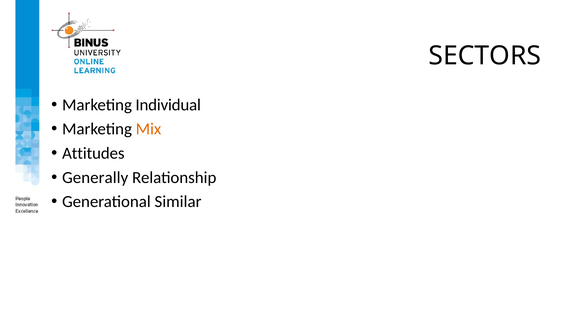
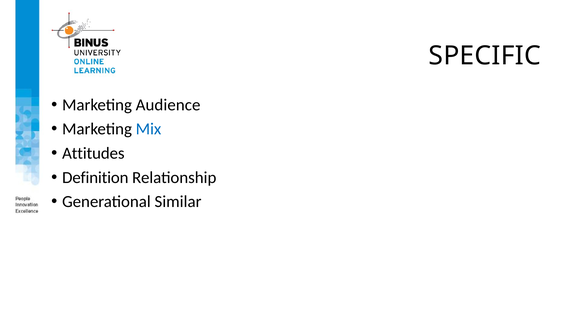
SECTORS: SECTORS -> SPECIFIC (485, 56)
Individual: Individual -> Audience (168, 105)
Mix colour: orange -> blue (148, 129)
Generally: Generally -> Definition (95, 178)
